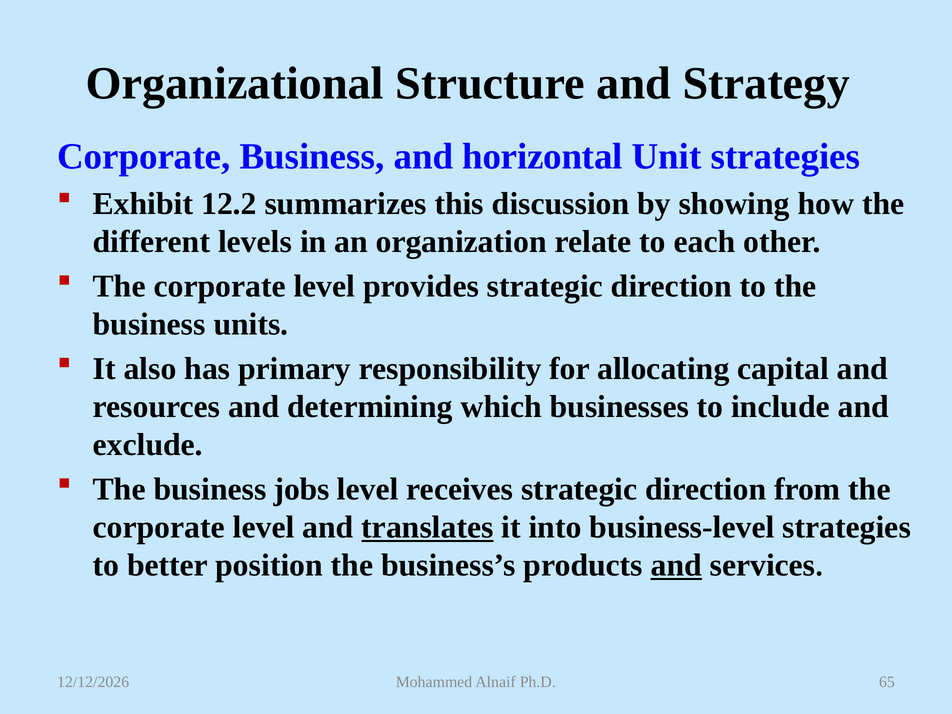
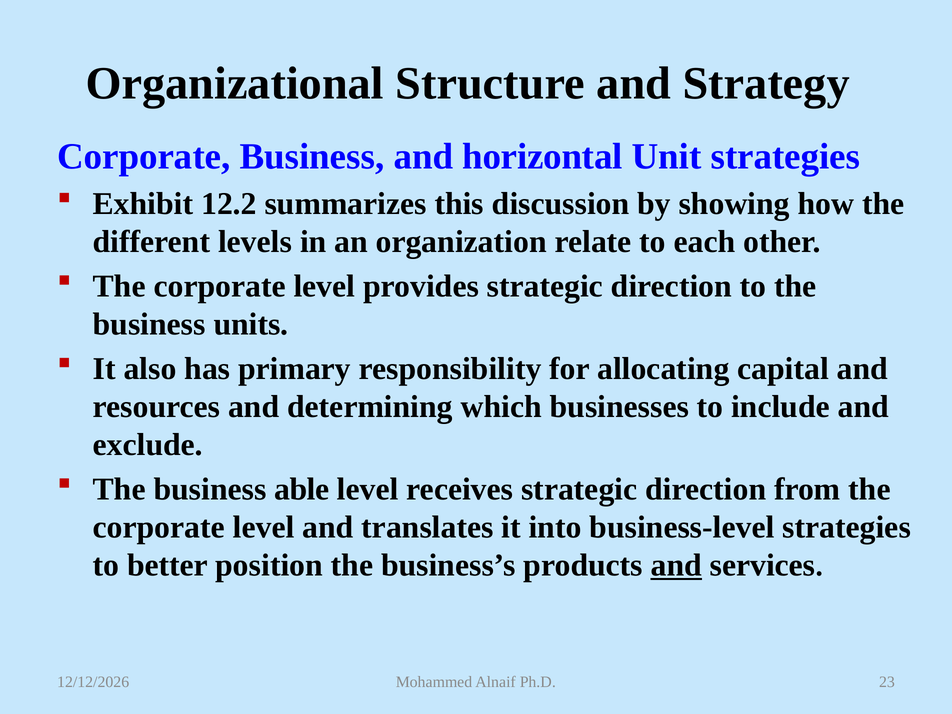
jobs: jobs -> able (302, 489)
translates underline: present -> none (427, 527)
65: 65 -> 23 (887, 682)
